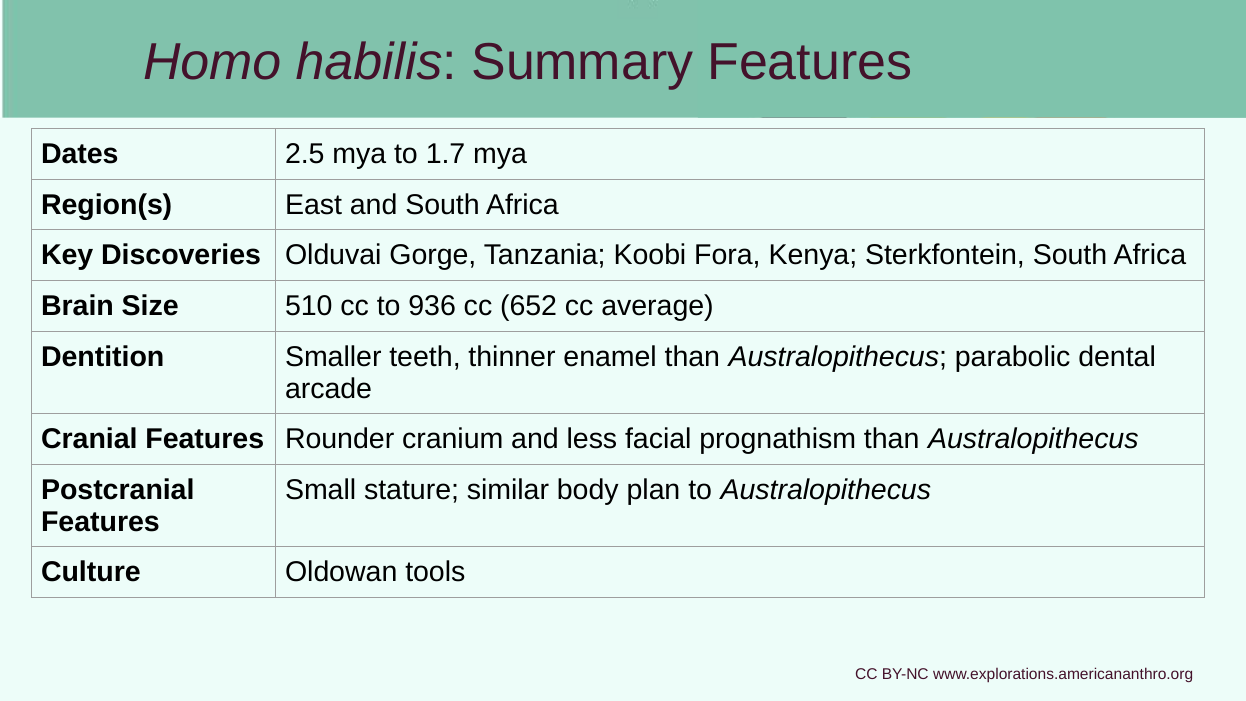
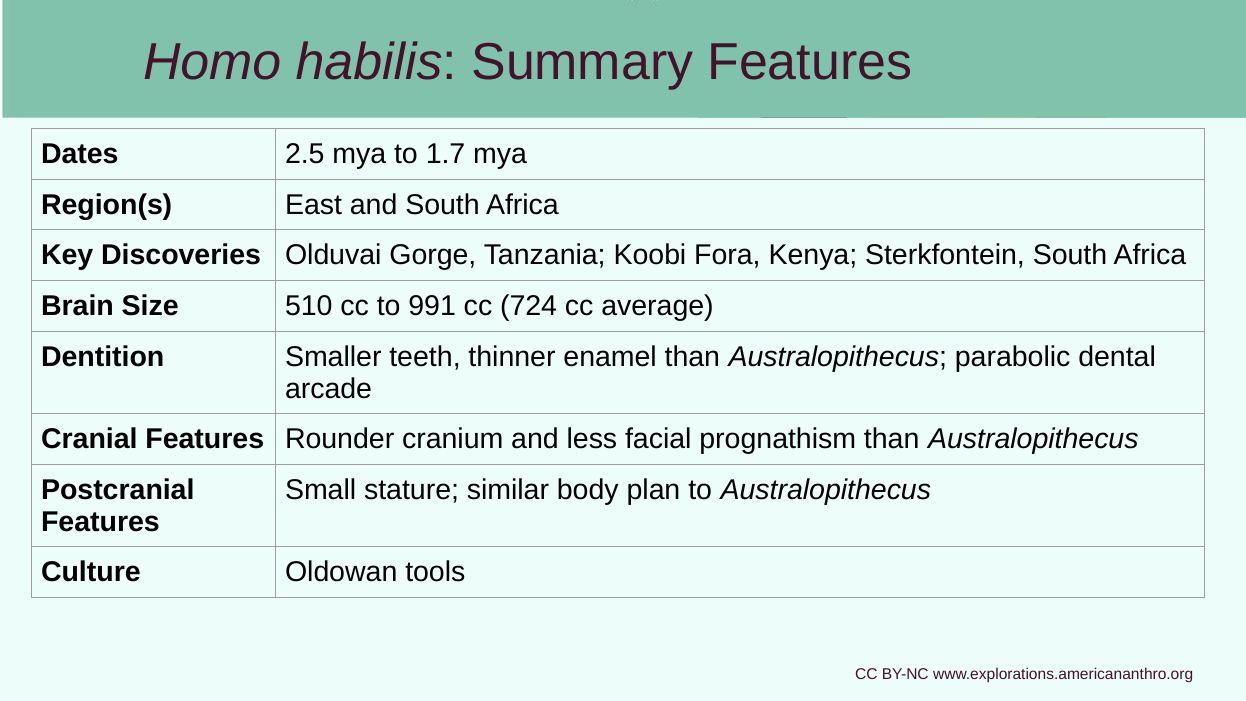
936: 936 -> 991 (432, 306)
652: 652 -> 724 (529, 306)
